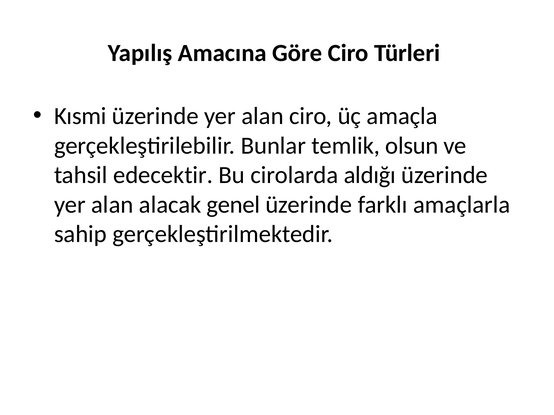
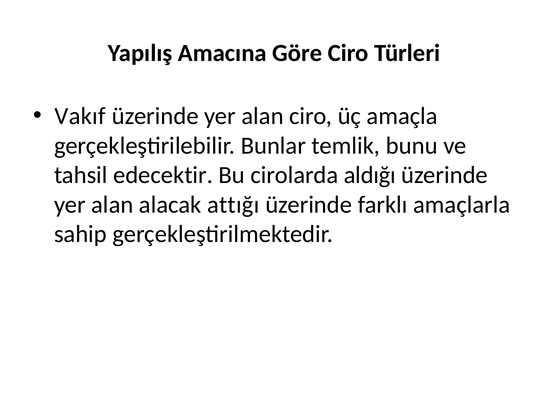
Kısmi: Kısmi -> Vakıf (80, 116)
olsun: olsun -> bunu (412, 146)
genel: genel -> attığı (233, 205)
